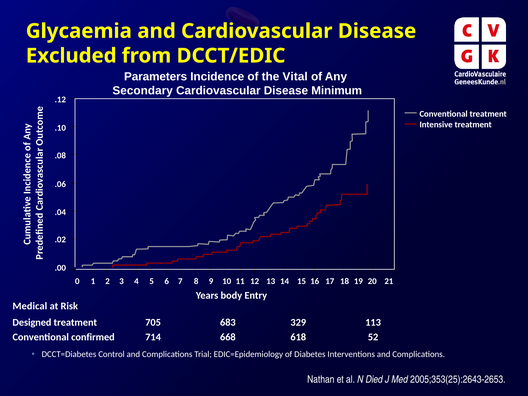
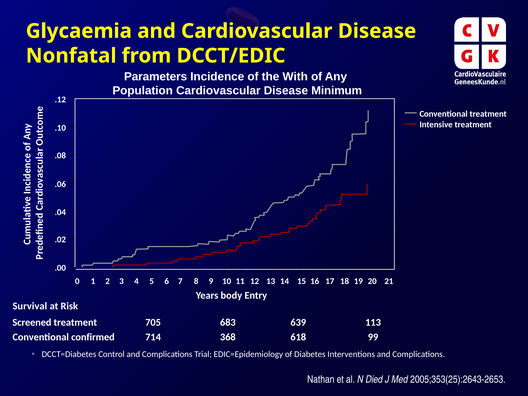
Excluded: Excluded -> Nonfatal (71, 56)
Vital: Vital -> With (295, 77)
Secondary: Secondary -> Population (143, 91)
Medical: Medical -> Survival (30, 306)
Designed: Designed -> Screened (32, 322)
329: 329 -> 639 (298, 322)
668: 668 -> 368 (228, 337)
52: 52 -> 99 (373, 337)
